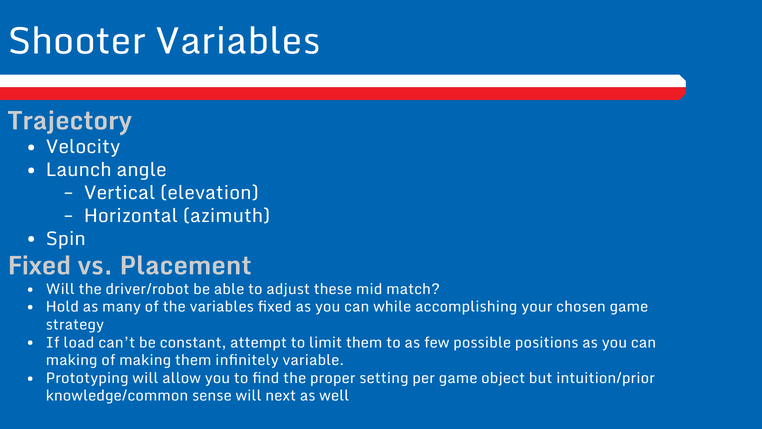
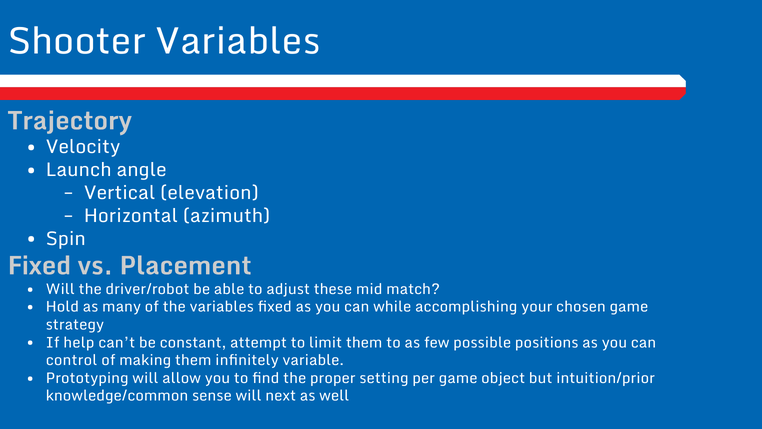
load: load -> help (79, 342)
making: making -> control (72, 360)
